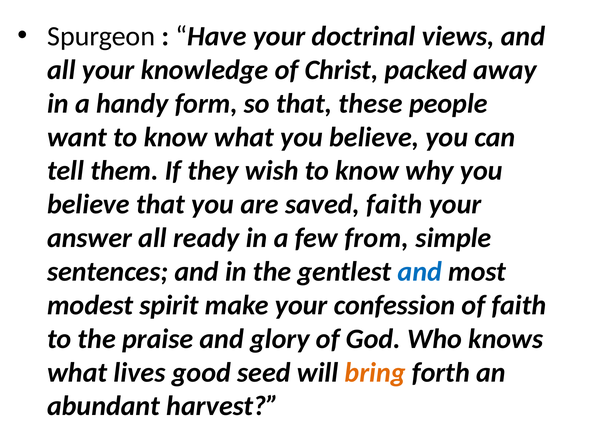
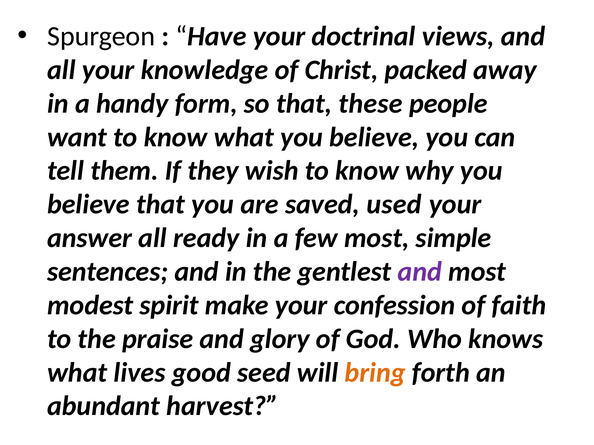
saved faith: faith -> used (394, 205)
few from: from -> most (377, 238)
and colour: blue -> purple (420, 272)
